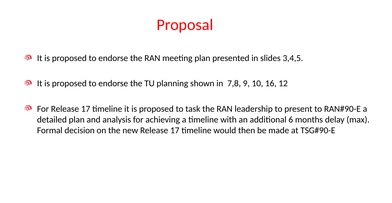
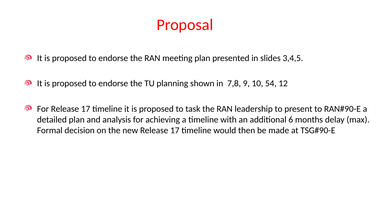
16: 16 -> 54 (271, 83)
